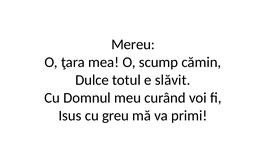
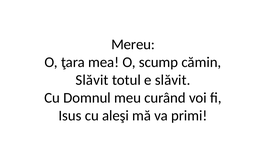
Dulce: Dulce -> Slăvit (92, 80)
greu: greu -> aleşi (115, 115)
